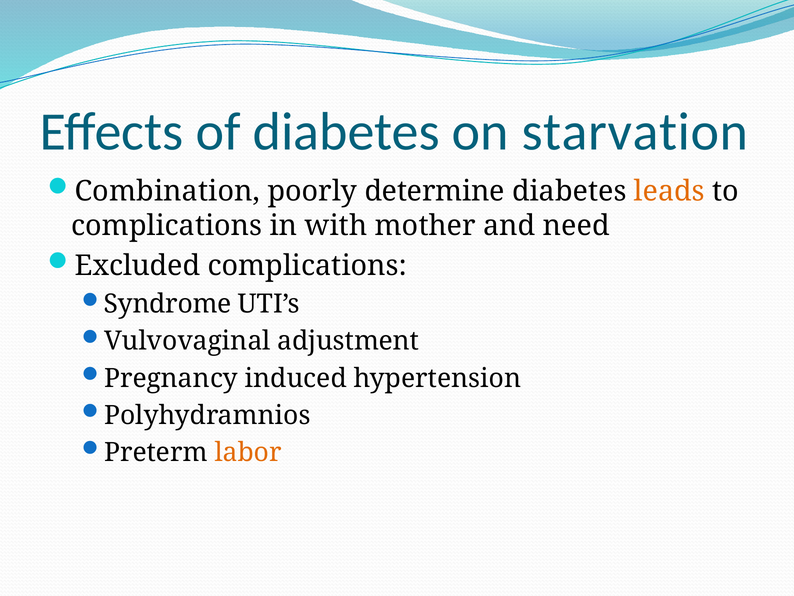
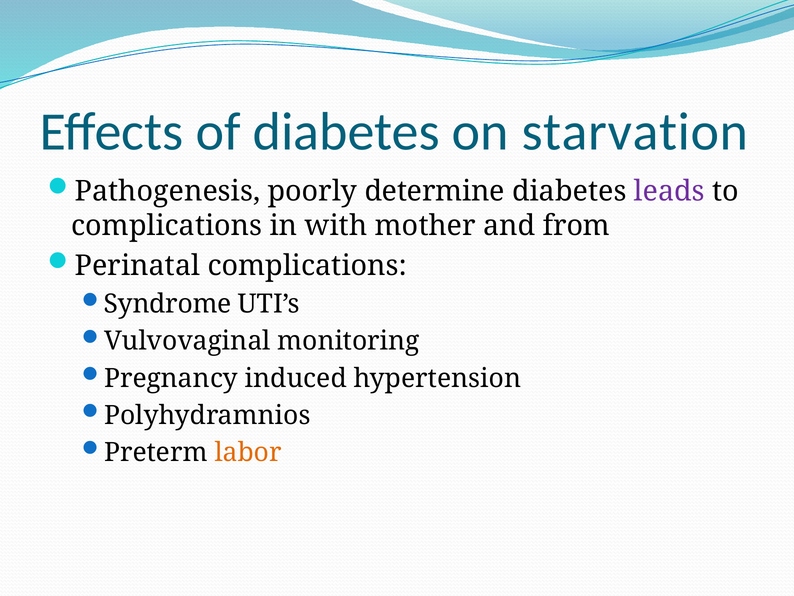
Combination: Combination -> Pathogenesis (167, 191)
leads colour: orange -> purple (669, 191)
need: need -> from (576, 226)
Excluded: Excluded -> Perinatal (137, 266)
adjustment: adjustment -> monitoring (348, 341)
